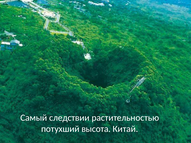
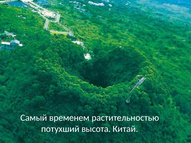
следствии: следствии -> временем (69, 118)
